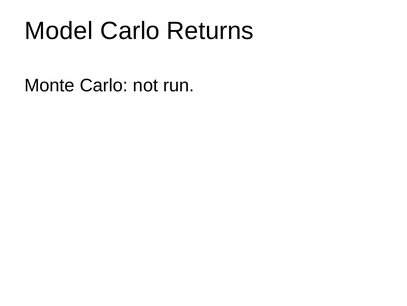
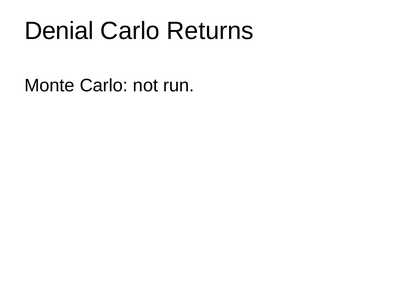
Model: Model -> Denial (59, 31)
